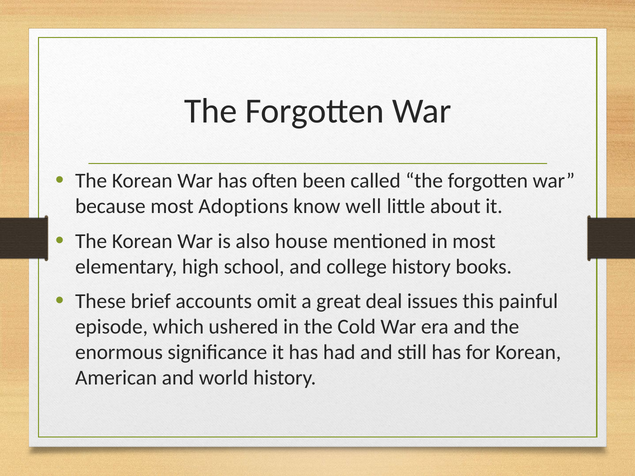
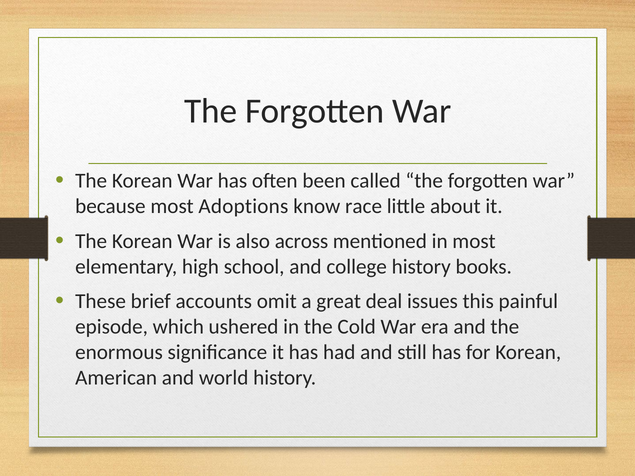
well: well -> race (364, 206)
house: house -> across (301, 241)
